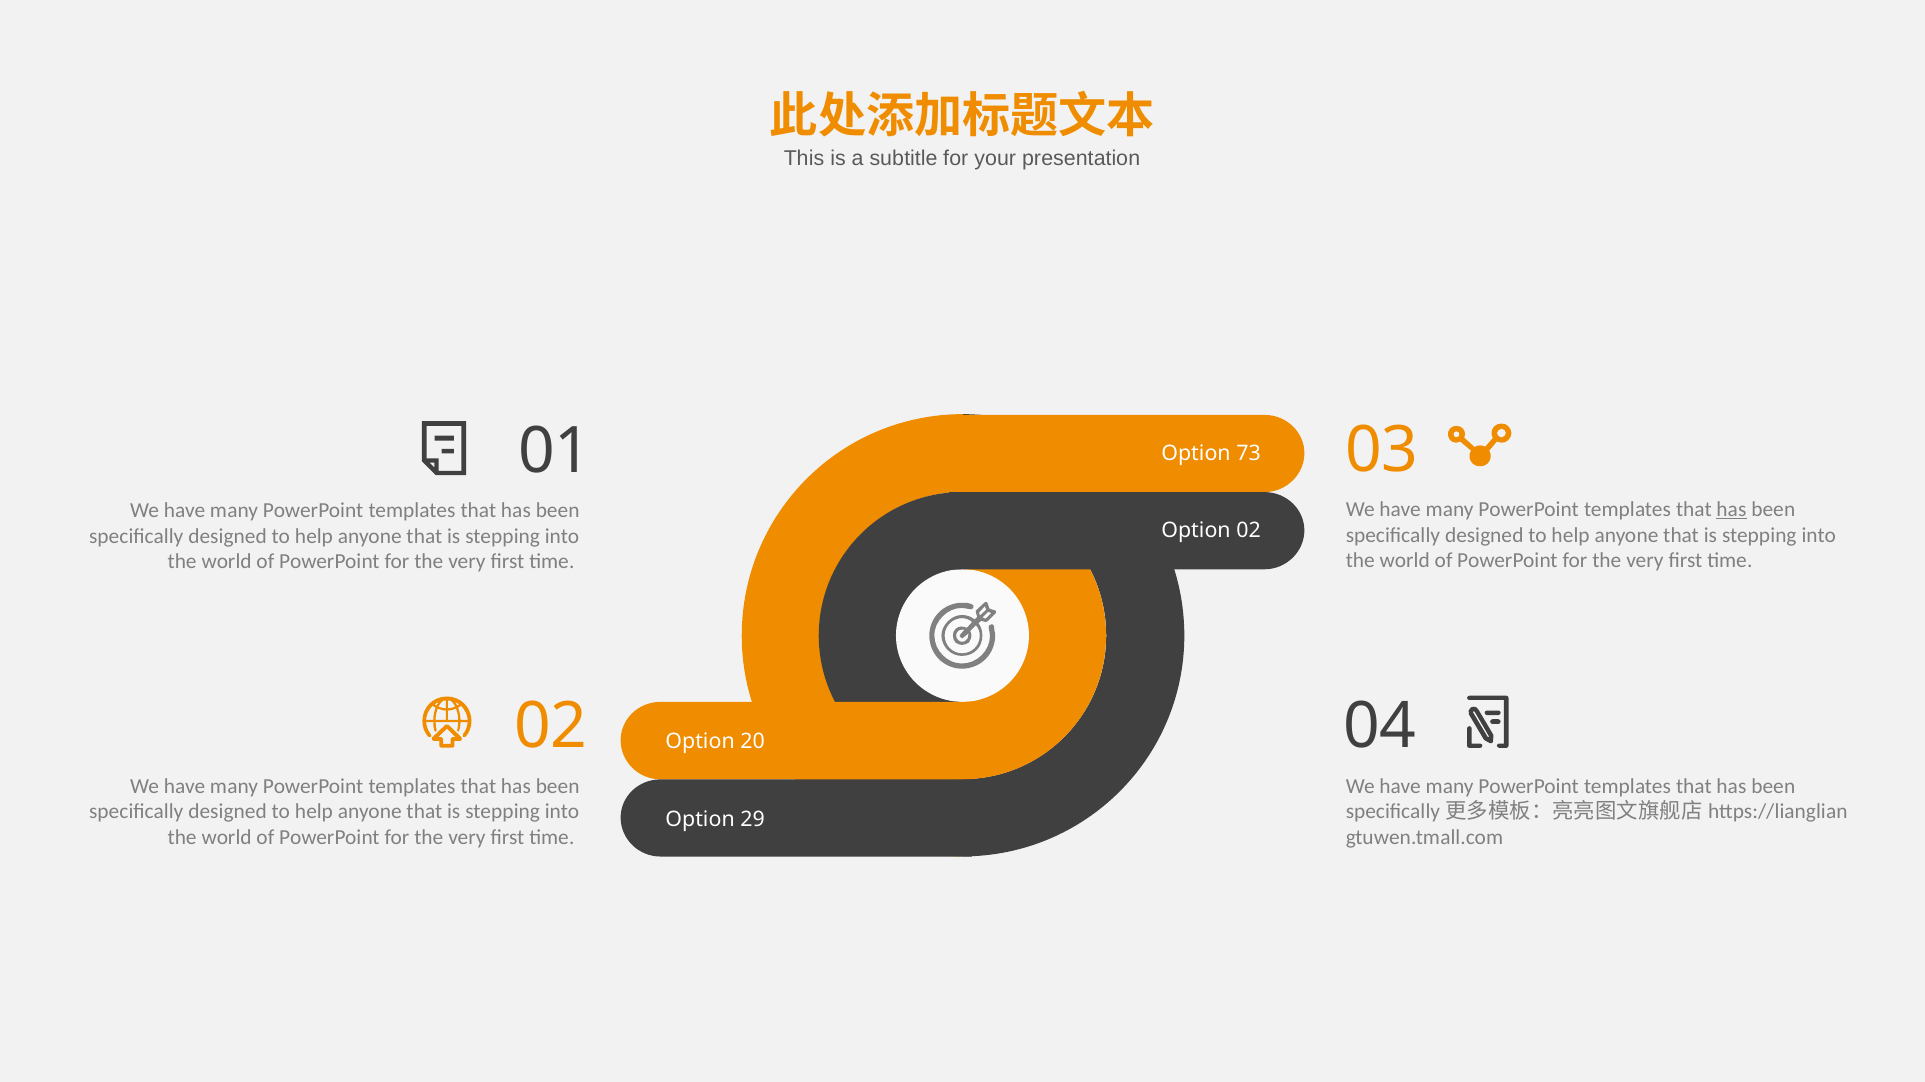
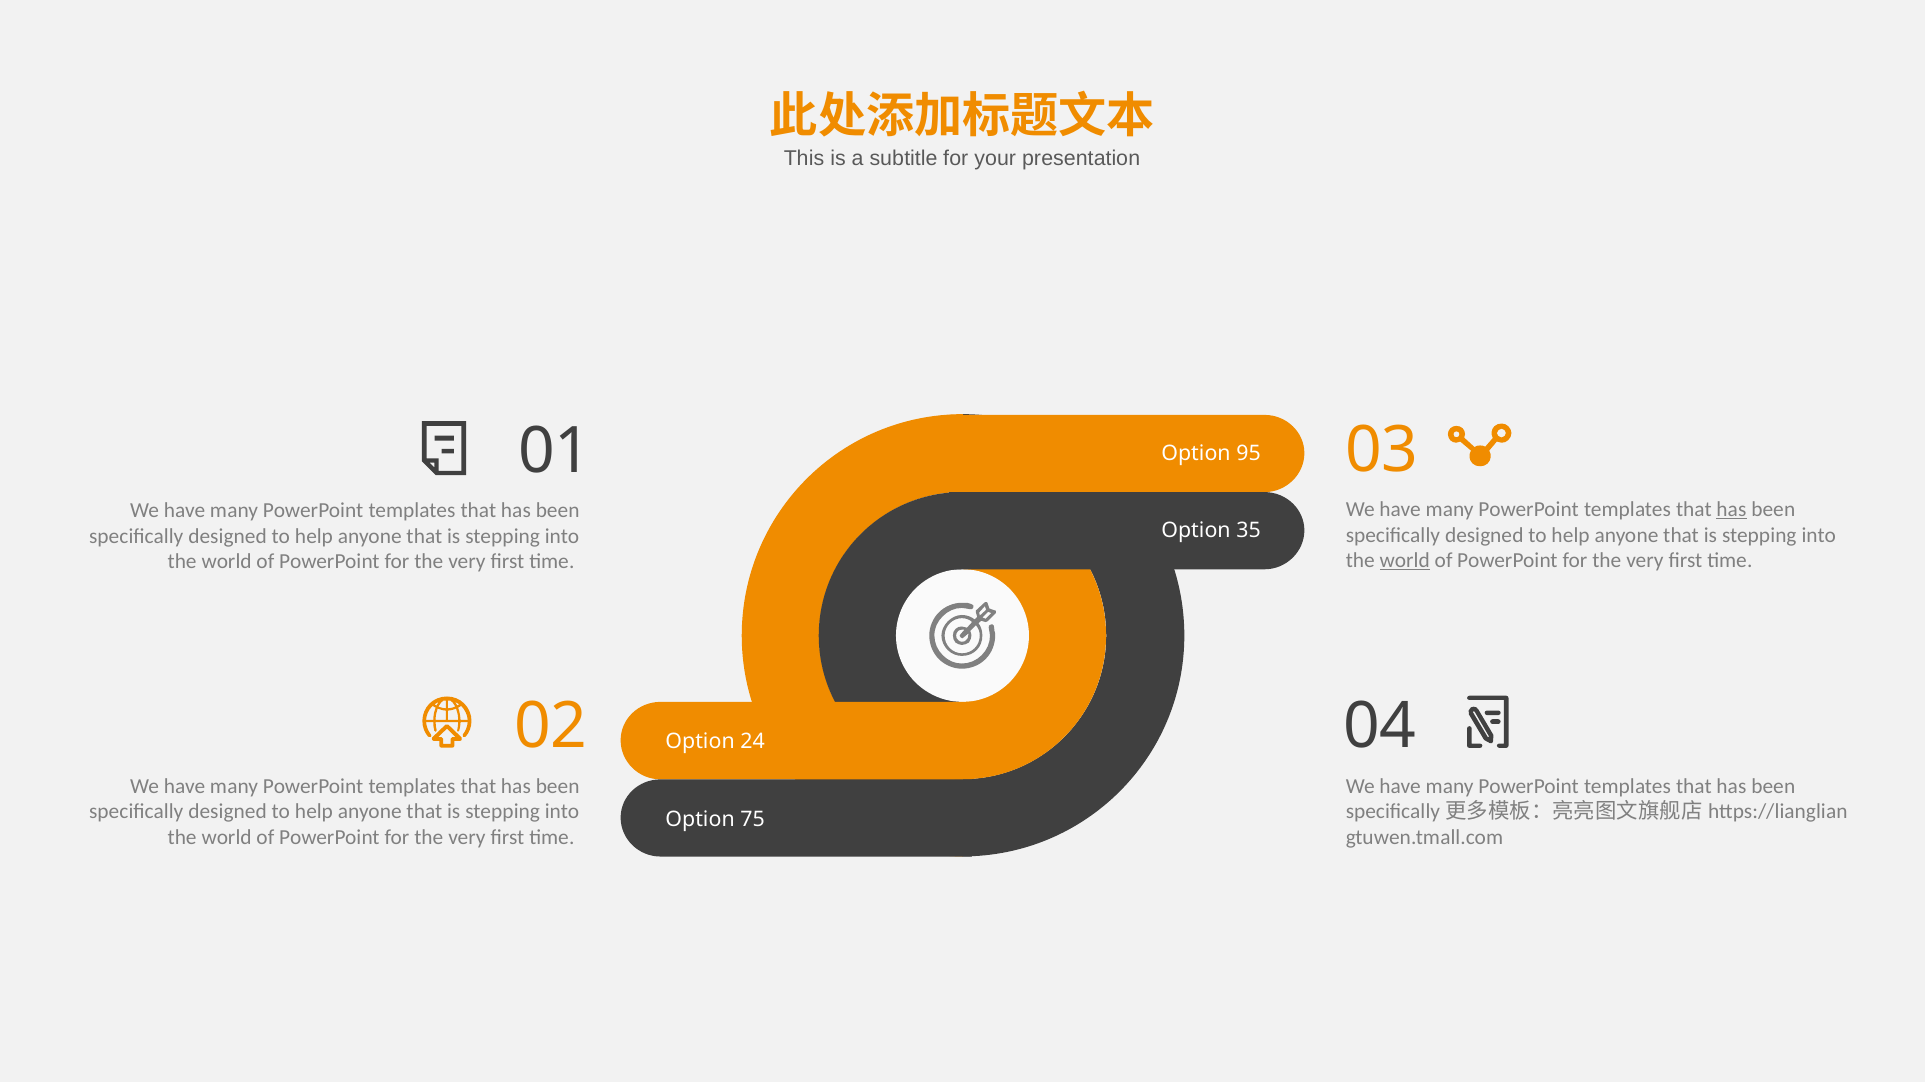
73: 73 -> 95 (1249, 454)
Option 02: 02 -> 35 (1249, 531)
world underline: none -> present (1405, 561)
20: 20 -> 24 (753, 742)
29: 29 -> 75 (753, 819)
